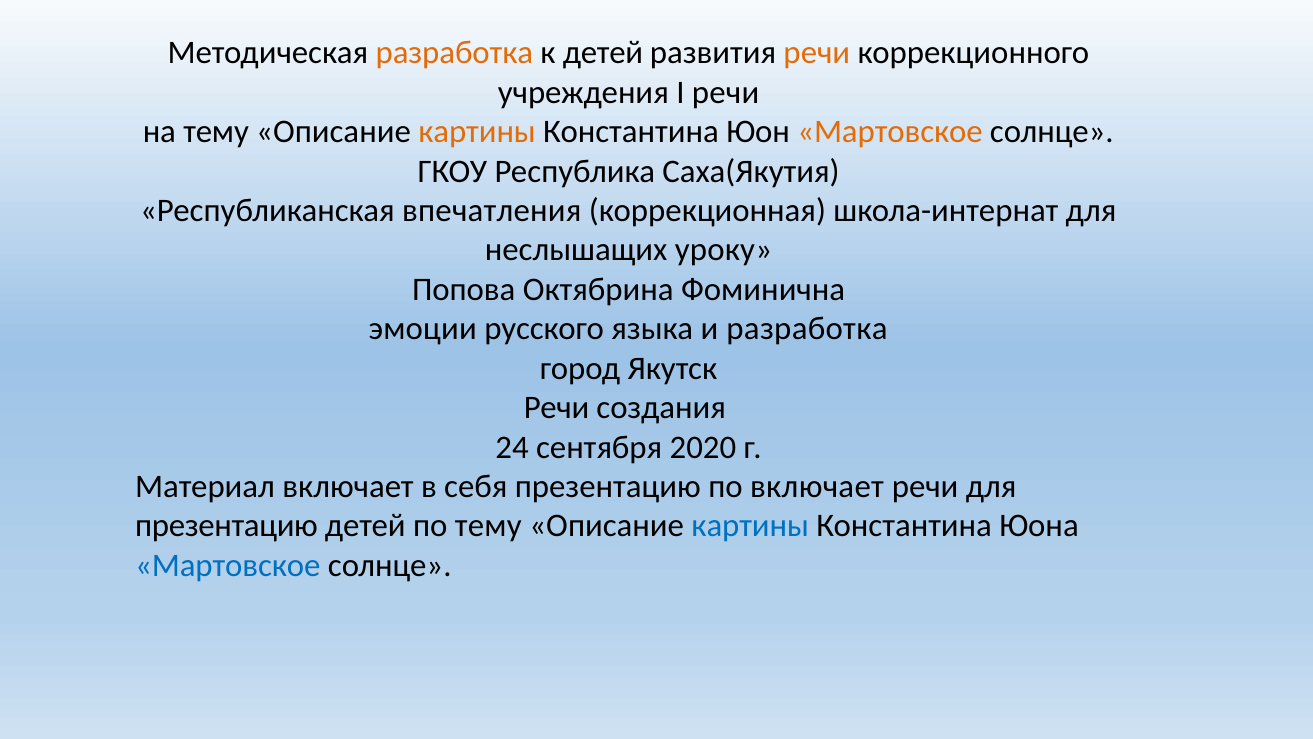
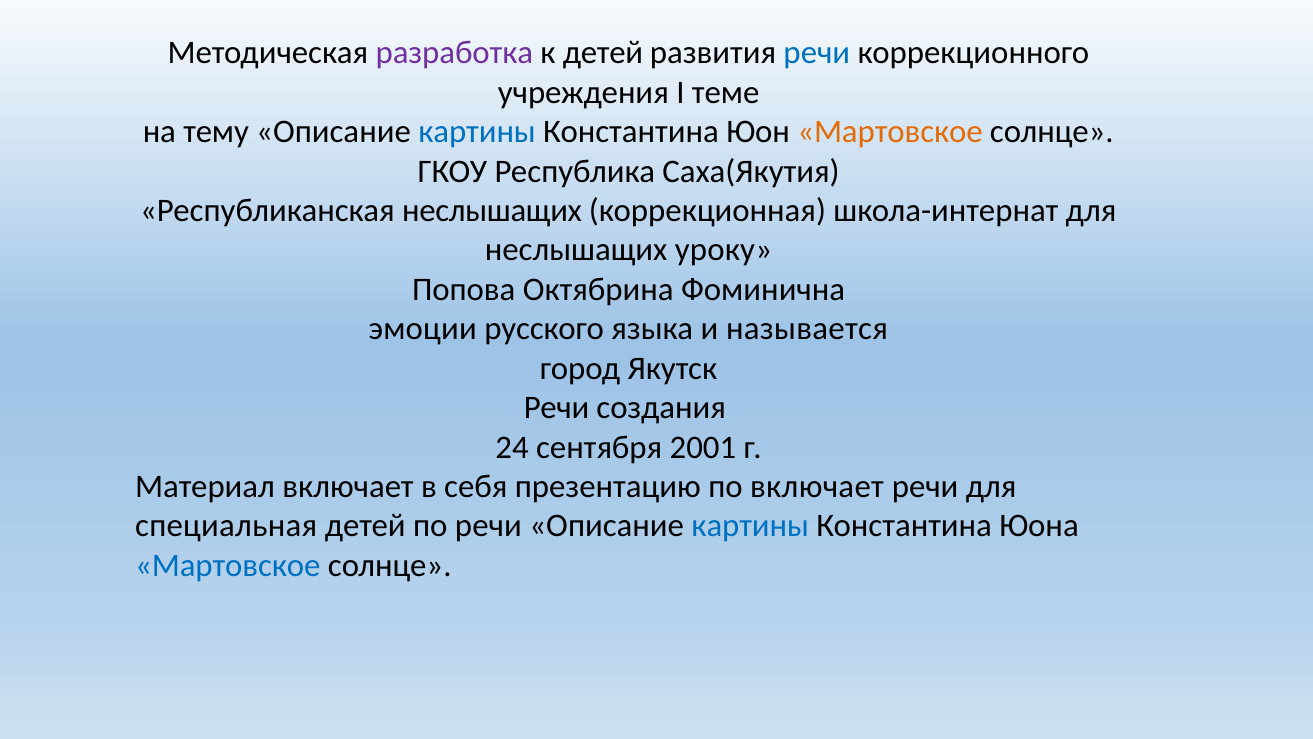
разработка colour: orange -> purple (454, 53)
речи colour: orange -> blue (817, 53)
I речи: речи -> теме (726, 92)
картины colour: orange -> blue (477, 132)
Республиканская впечатления: впечатления -> неслышащих (492, 211)
и разработка: разработка -> называется (807, 329)
2020: 2020 -> 2001 (703, 447)
презентацию: презентацию -> специальная (226, 526)
по тему: тему -> речи (488, 526)
